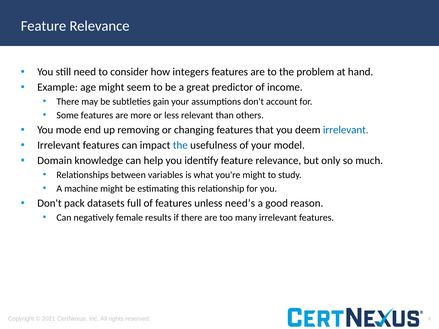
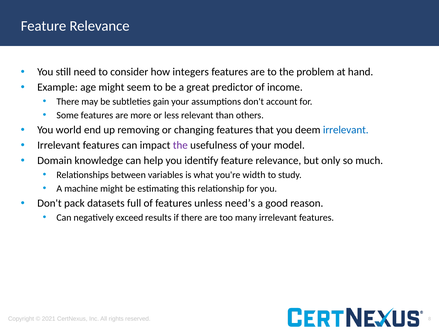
mode: mode -> world (69, 130)
the colour: blue -> purple (180, 145)
you're might: might -> width (254, 175)
female: female -> exceed (129, 218)
